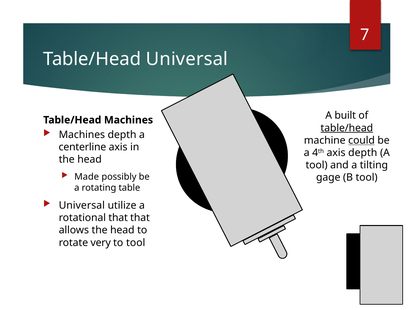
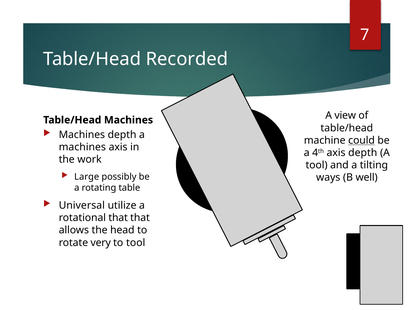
Table/Head Universal: Universal -> Recorded (187, 59)
built: built -> view (345, 115)
table/head underline: present -> none (347, 128)
centerline: centerline -> machines (82, 147)
head: head -> work (89, 159)
Made: Made -> Large (87, 177)
gage: gage -> ways (328, 177)
B tool: tool -> well (367, 177)
